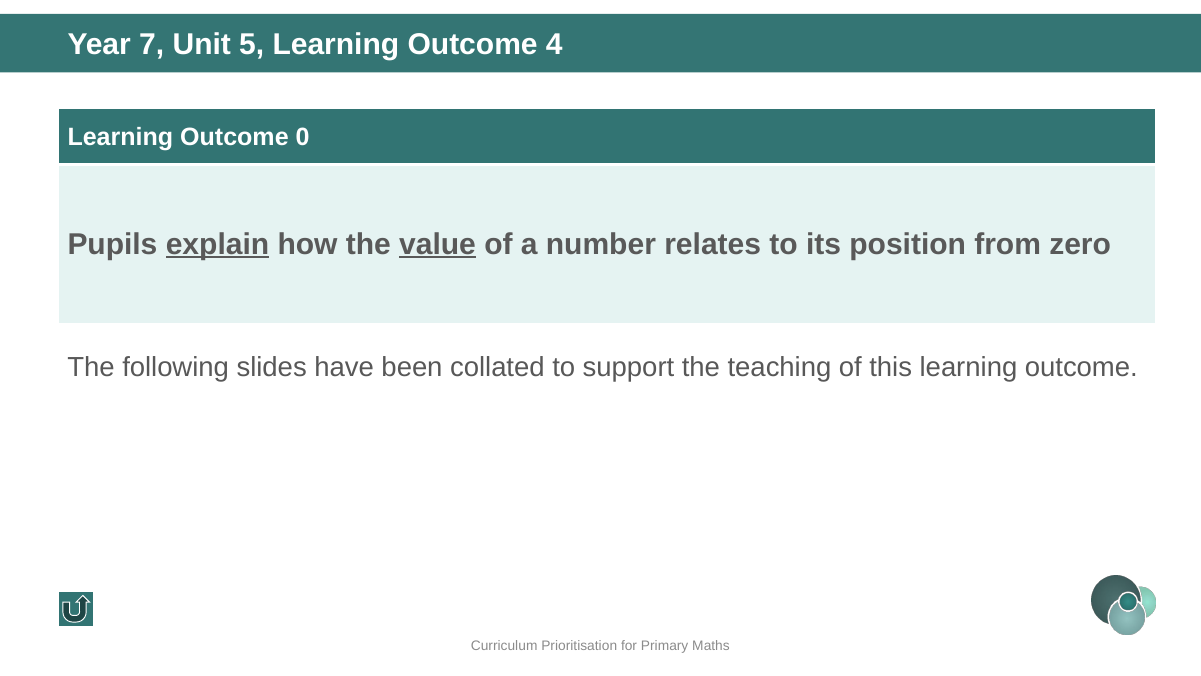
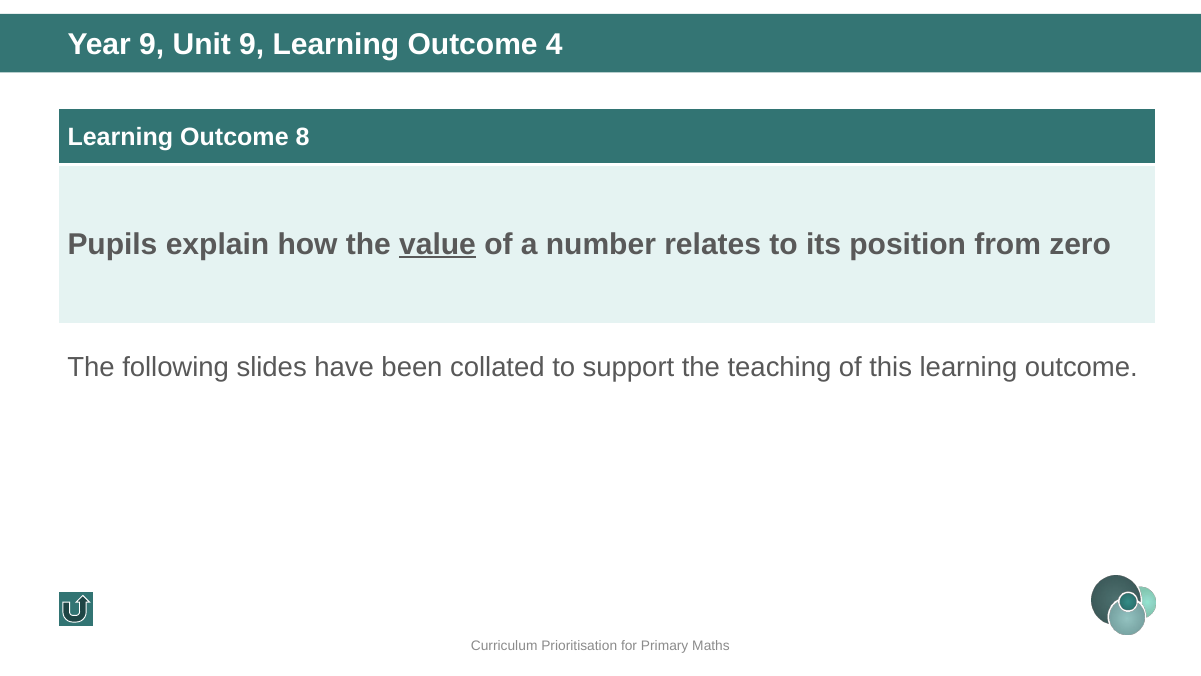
Year 7: 7 -> 9 (152, 45)
Unit 5: 5 -> 9 (252, 45)
0: 0 -> 8 (303, 137)
explain underline: present -> none (217, 244)
